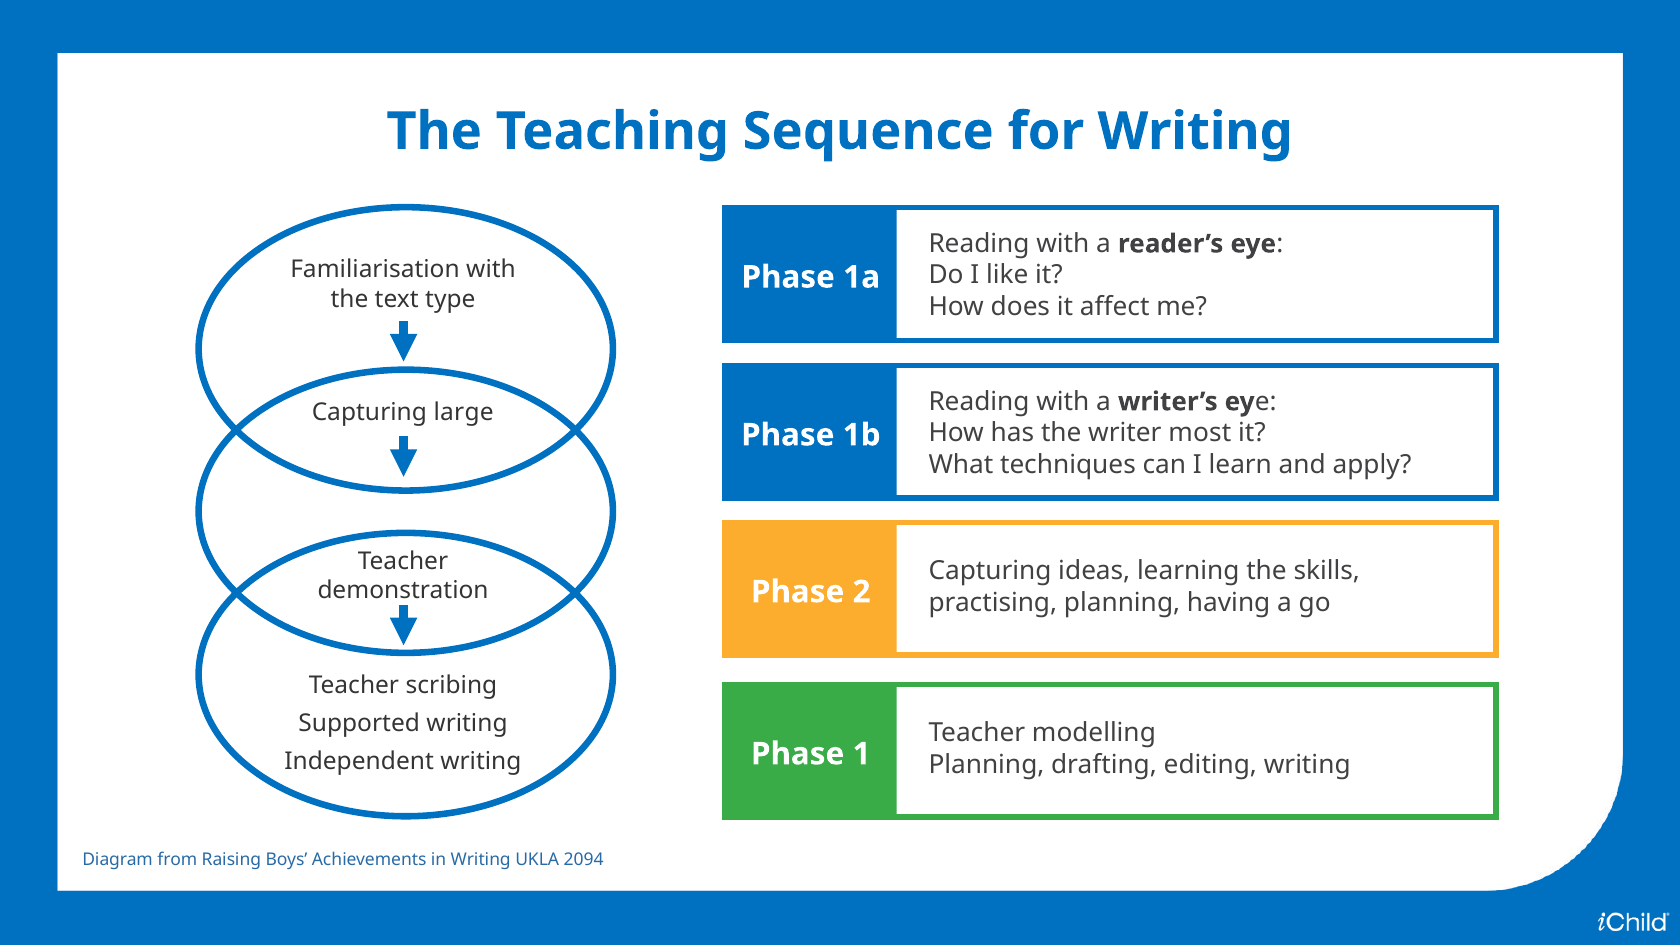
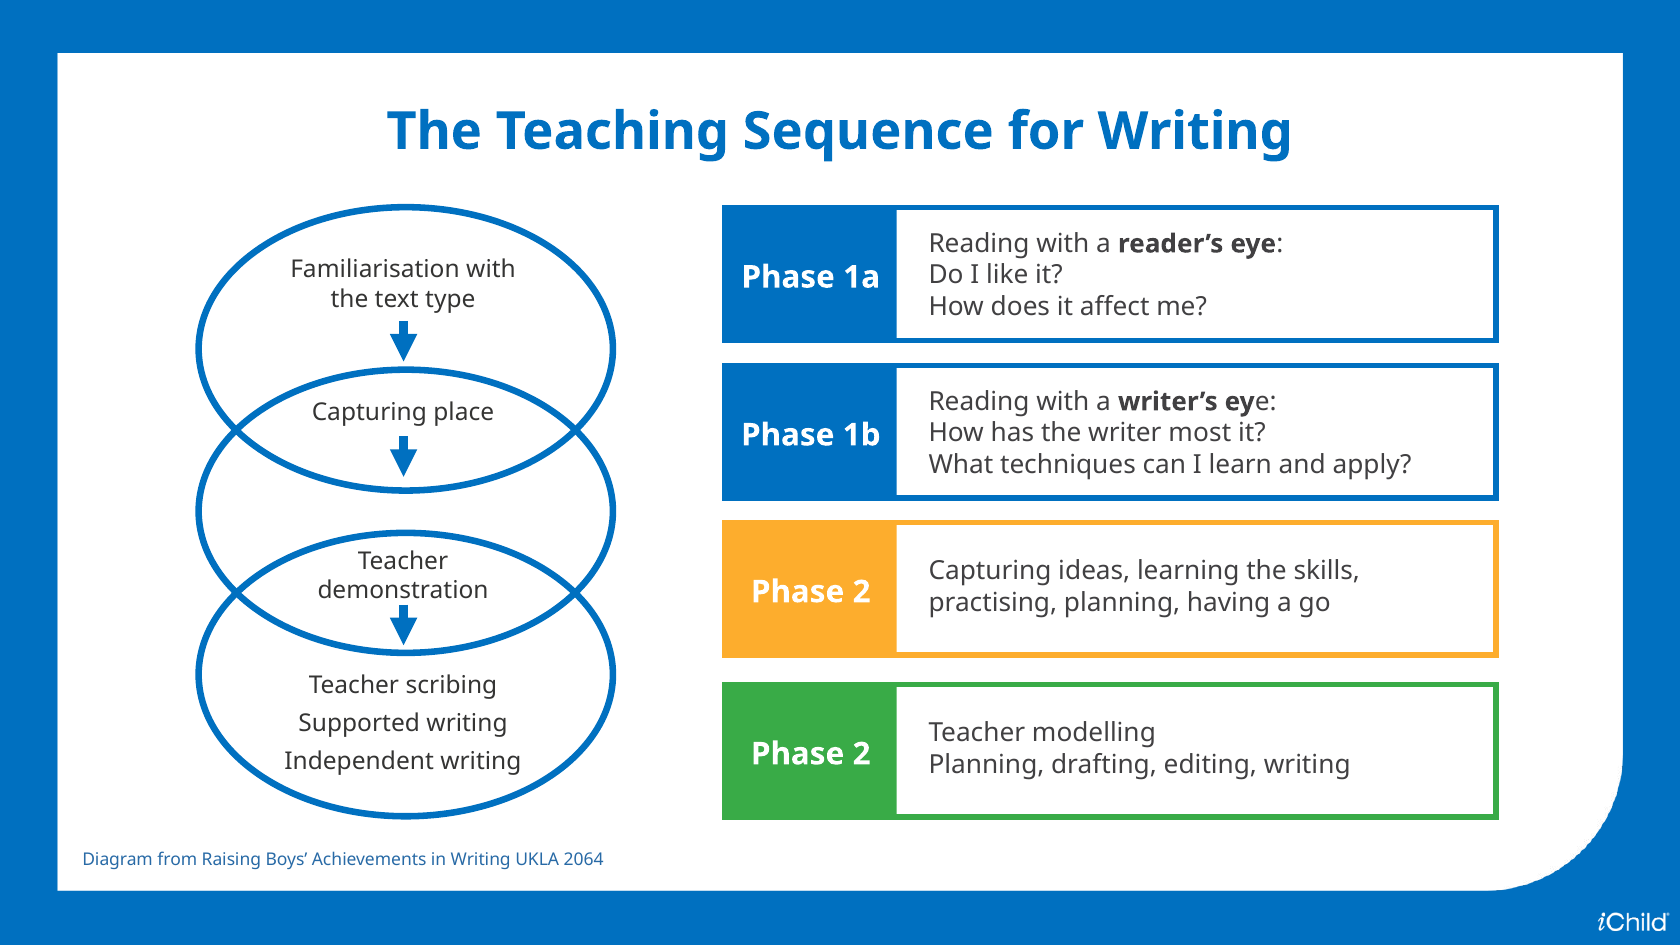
large: large -> place (464, 413)
1: 1 -> 2 (862, 754)
2094: 2094 -> 2064 (584, 860)
